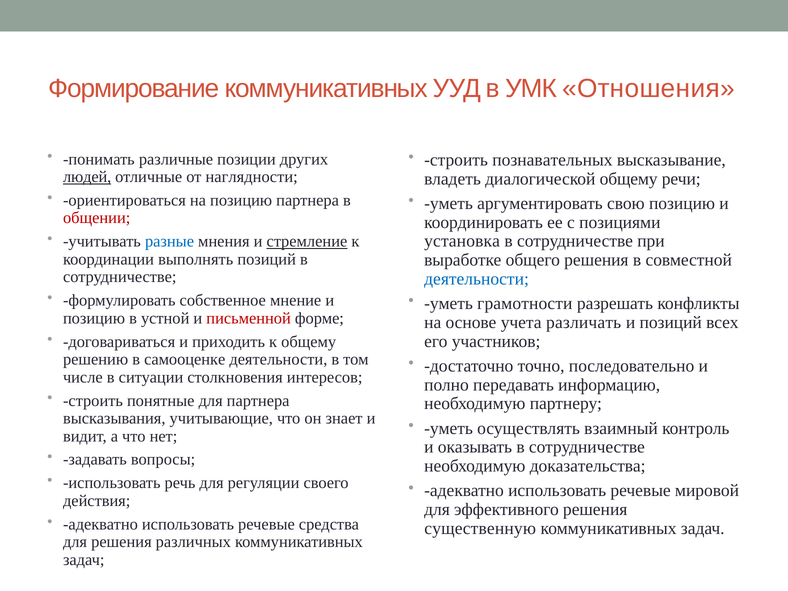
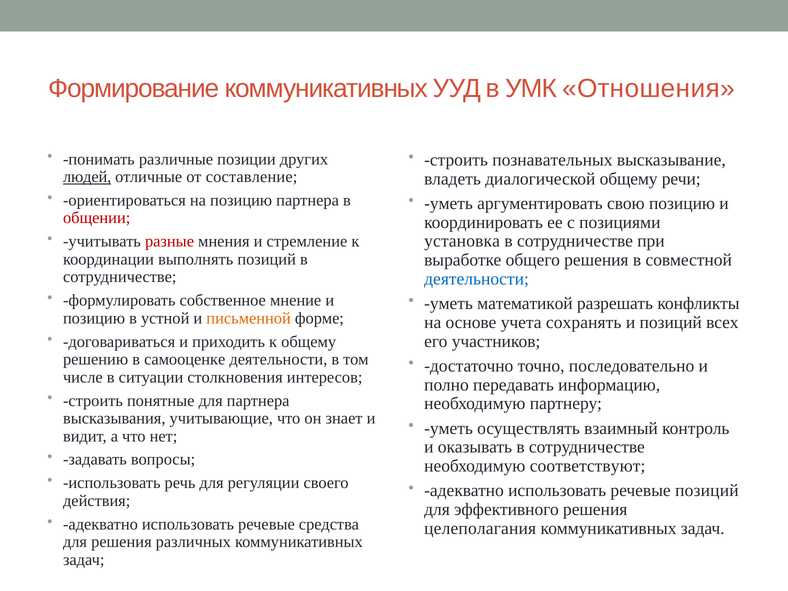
наглядности: наглядности -> составление (252, 177)
разные colour: blue -> red (170, 242)
стремление underline: present -> none (307, 242)
грамотности: грамотности -> математикой (525, 304)
письменной colour: red -> orange (249, 318)
различать: различать -> сохранять (584, 322)
доказательства: доказательства -> соответствуют (588, 466)
речевые мировой: мировой -> позиций (707, 491)
существенную: существенную -> целеполагания (480, 528)
